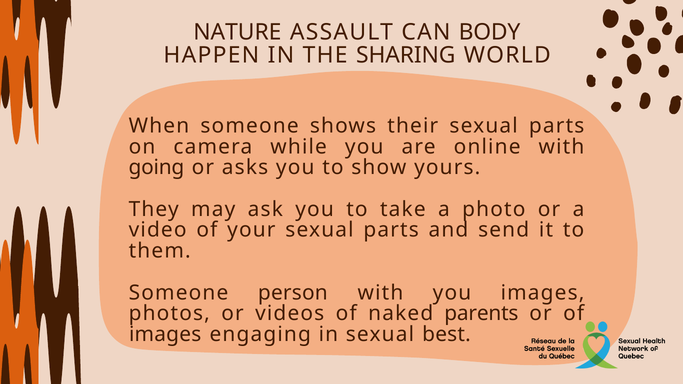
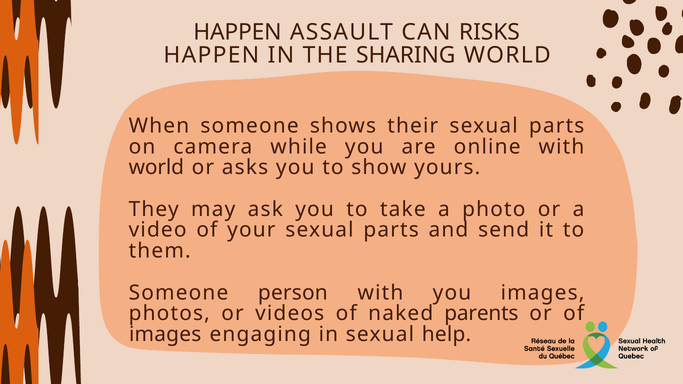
NATURE: NATURE -> HAPPEN (237, 32)
BODY: BODY -> RISKS (489, 32)
going: going -> world (156, 168)
best: best -> help (446, 335)
